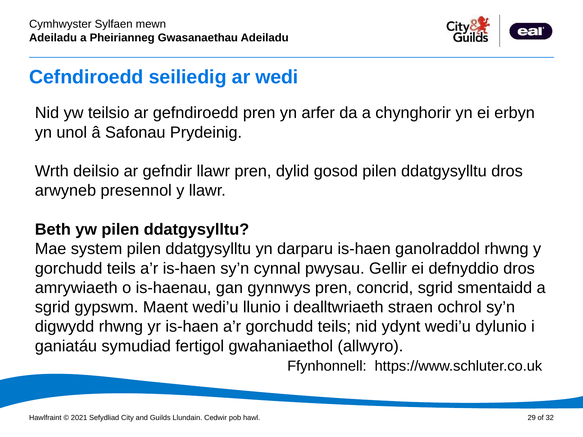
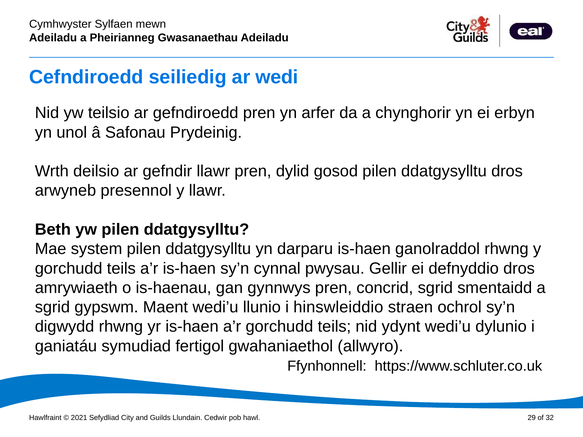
dealltwriaeth: dealltwriaeth -> hinswleiddio (338, 307)
